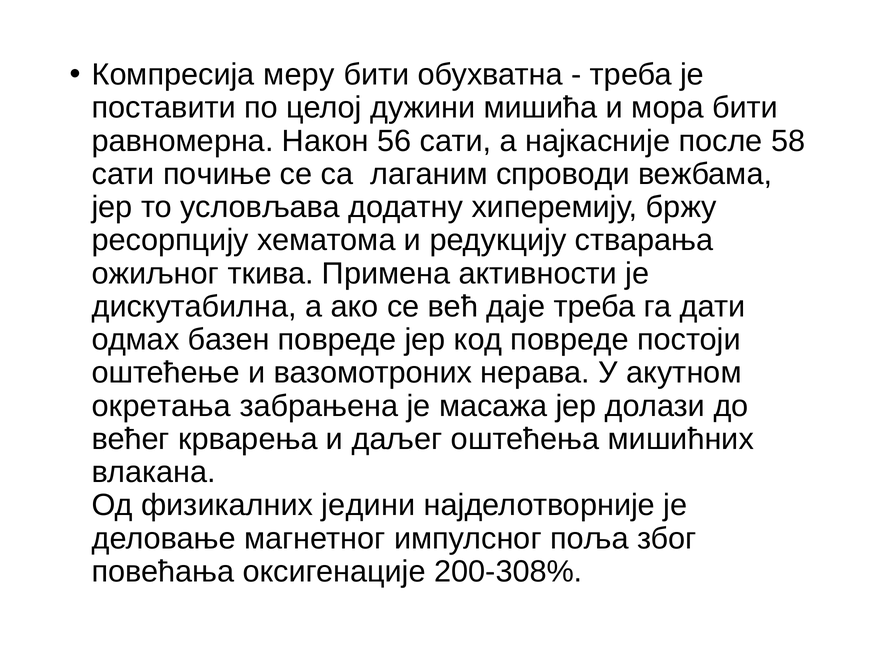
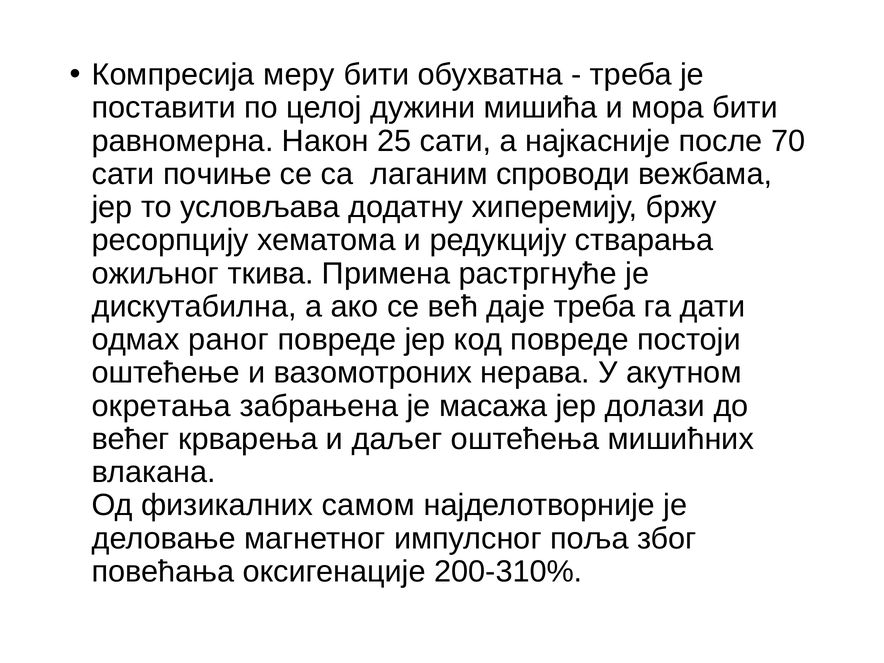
56: 56 -> 25 (394, 141)
58: 58 -> 70 (788, 141)
активности: активности -> растргнуће (538, 273)
базен: базен -> раног (228, 340)
једини: једини -> самом (368, 505)
200-308%: 200-308% -> 200-310% (508, 572)
